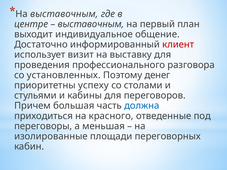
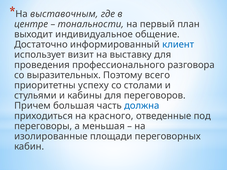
выставочным: выставочным -> тональности (91, 24)
клиент colour: red -> blue (178, 45)
установленных: установленных -> выразительных (64, 75)
денег: денег -> всего (157, 75)
